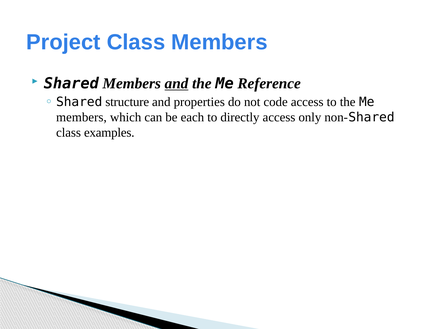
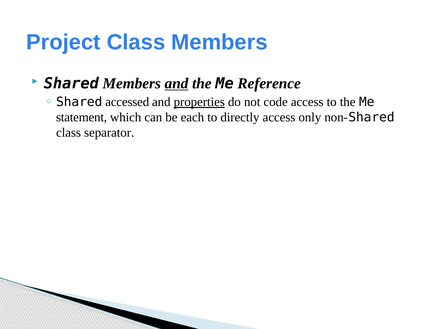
structure: structure -> accessed (127, 102)
properties underline: none -> present (199, 102)
members: members -> statement (82, 117)
examples: examples -> separator (109, 133)
